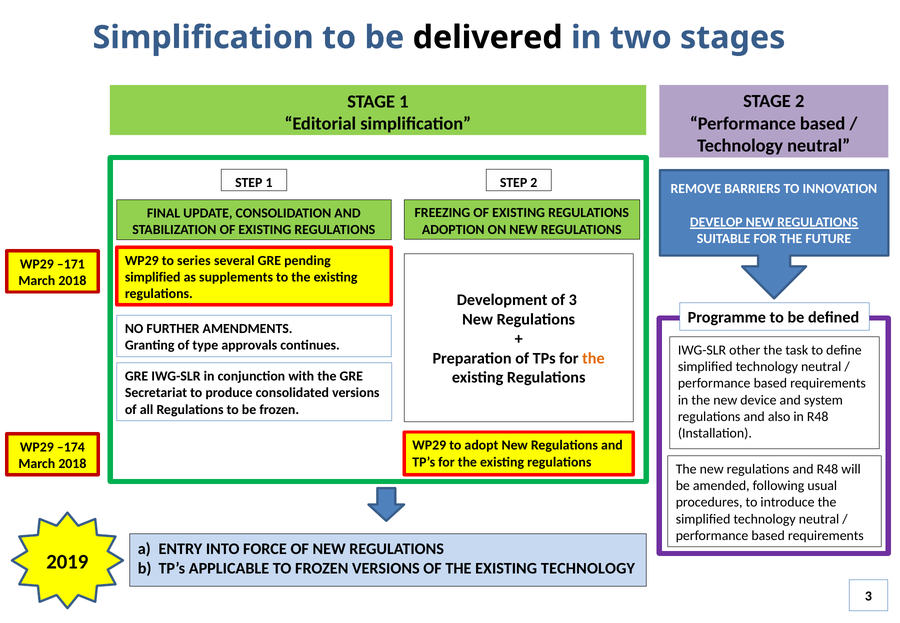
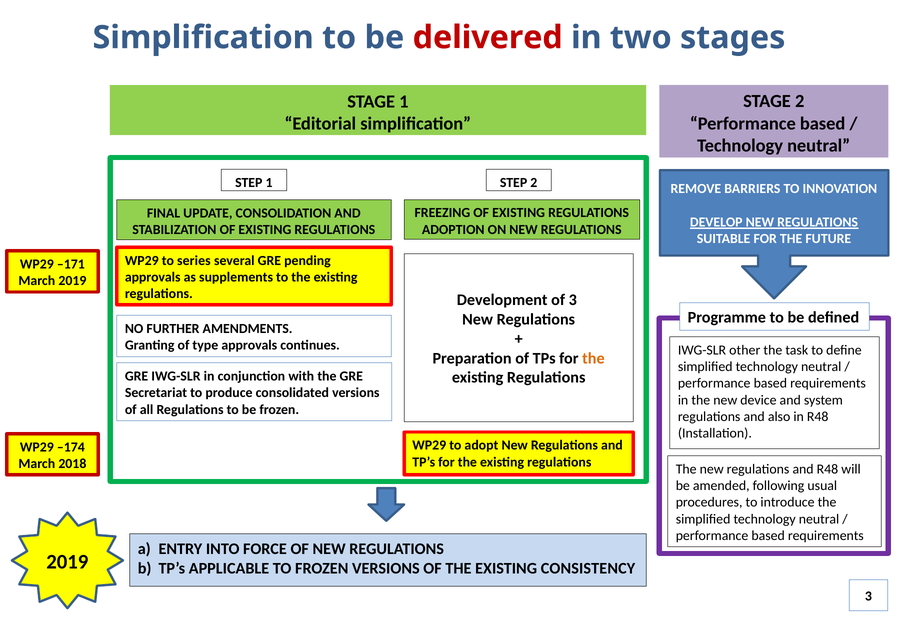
delivered colour: black -> red (488, 38)
simplified: simplified -> approvals (153, 277)
2018: 2018 -> 2019 (72, 281)
EXISTING TECHNOLOGY: TECHNOLOGY -> CONSISTENCY (588, 568)
